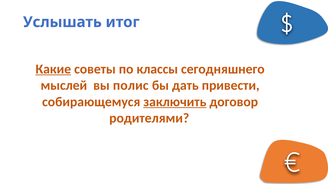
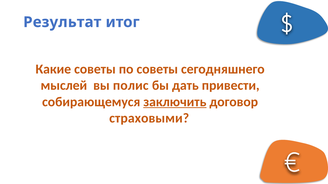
Услышать: Услышать -> Результат (62, 22)
Какие underline: present -> none (53, 69)
по классы: классы -> советы (157, 69)
родителями: родителями -> страховыми (149, 118)
